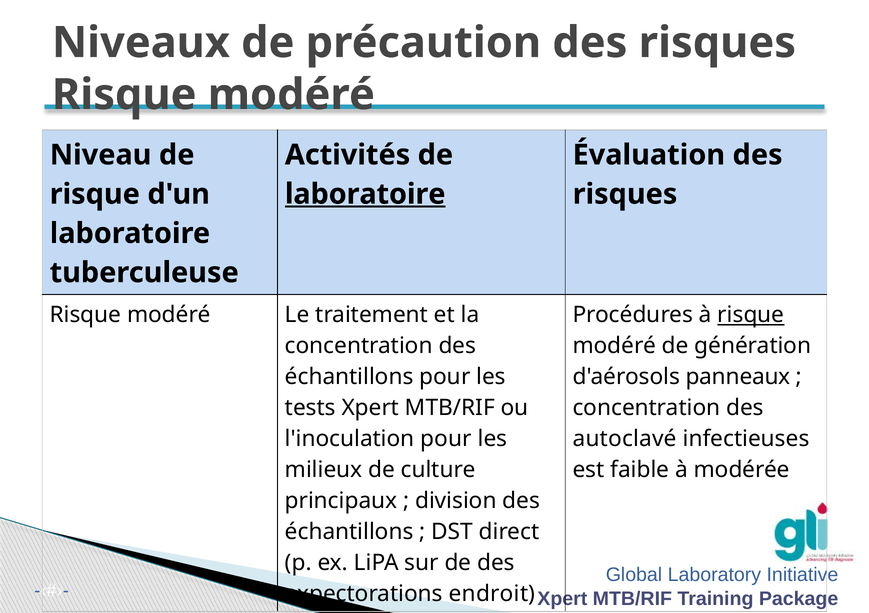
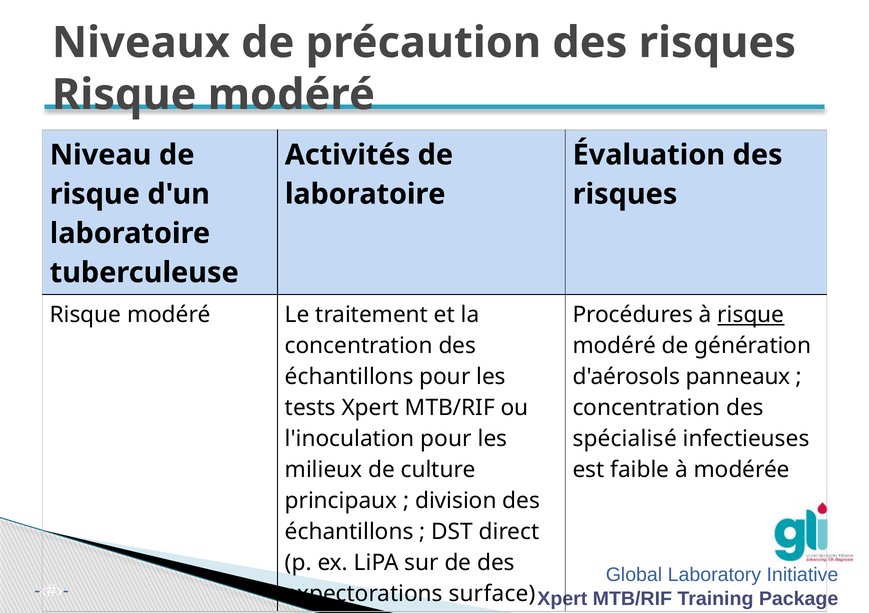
laboratoire underline: present -> none (365, 194)
autoclavé: autoclavé -> spécialisé (625, 439)
endroit: endroit -> surface (492, 594)
